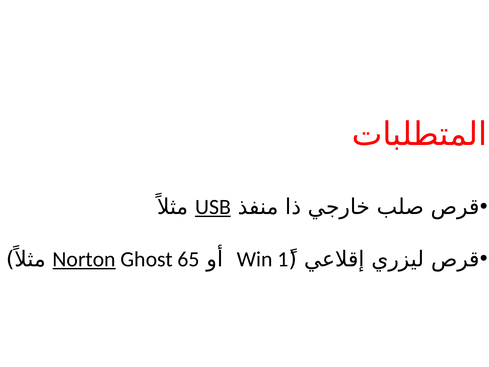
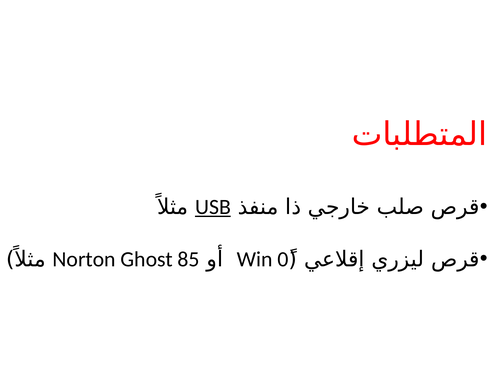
Norton underline: present -> none (84, 259)
65: 65 -> 85 (189, 259)
1: 1 -> 0 (283, 259)
